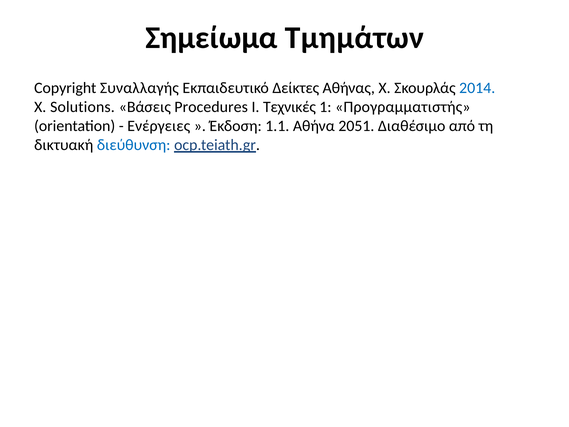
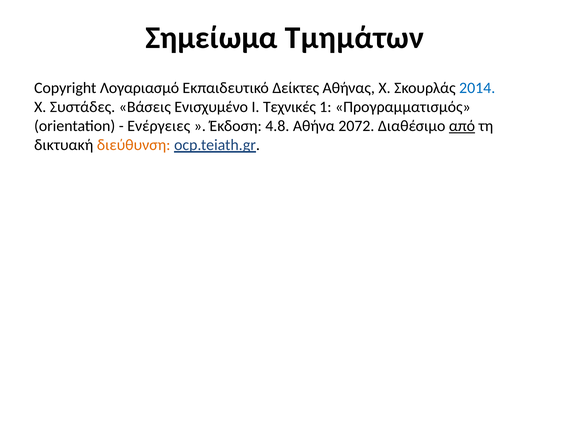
Συναλλαγής: Συναλλαγής -> Λογαριασμό (140, 88)
Solutions: Solutions -> Συστάδες (83, 107)
Procedures: Procedures -> Ενισχυμένο (211, 107)
Προγραμματιστής: Προγραμματιστής -> Προγραμματισμός (403, 107)
1.1: 1.1 -> 4.8 (277, 126)
2051: 2051 -> 2072 (356, 126)
από underline: none -> present (462, 126)
διεύθυνση colour: blue -> orange (134, 145)
